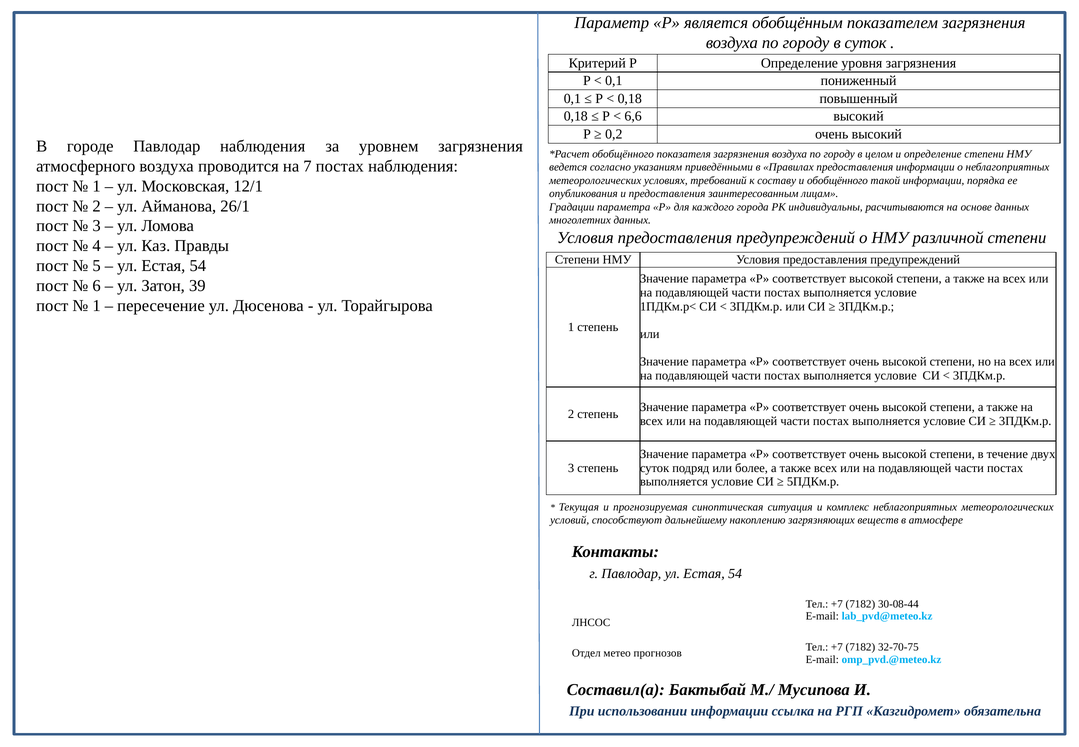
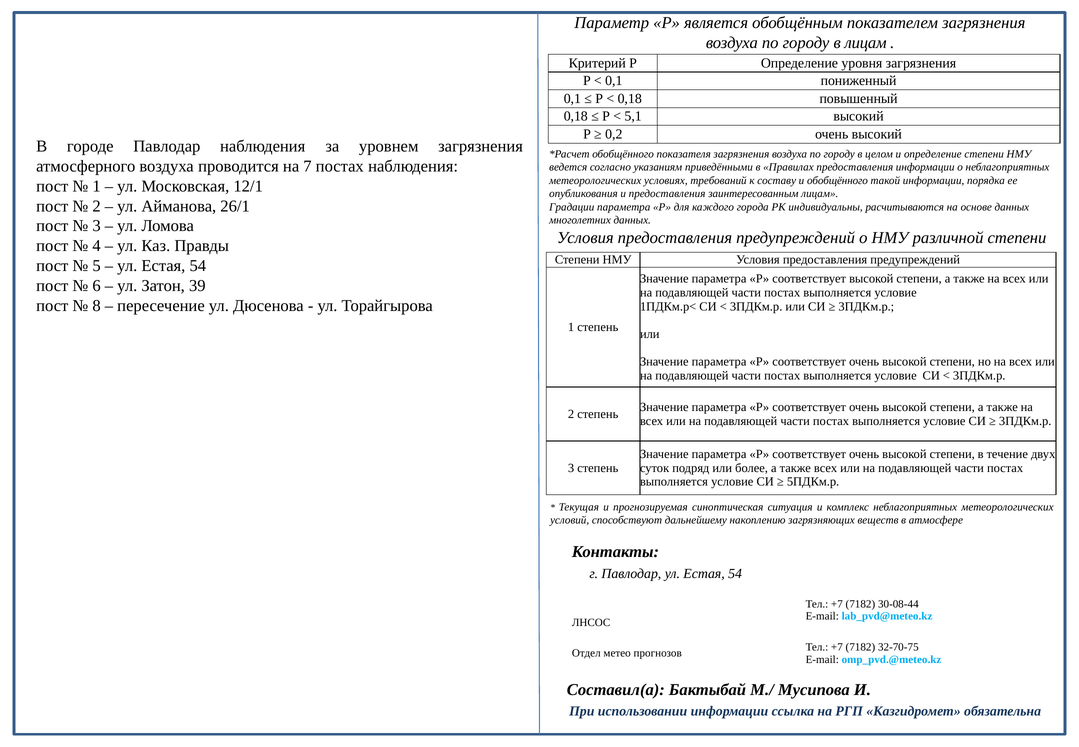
в суток: суток -> лицам (866, 43)
6,6: 6,6 -> 5,1 (633, 116)
1: 1 -> 8 (97, 306)
